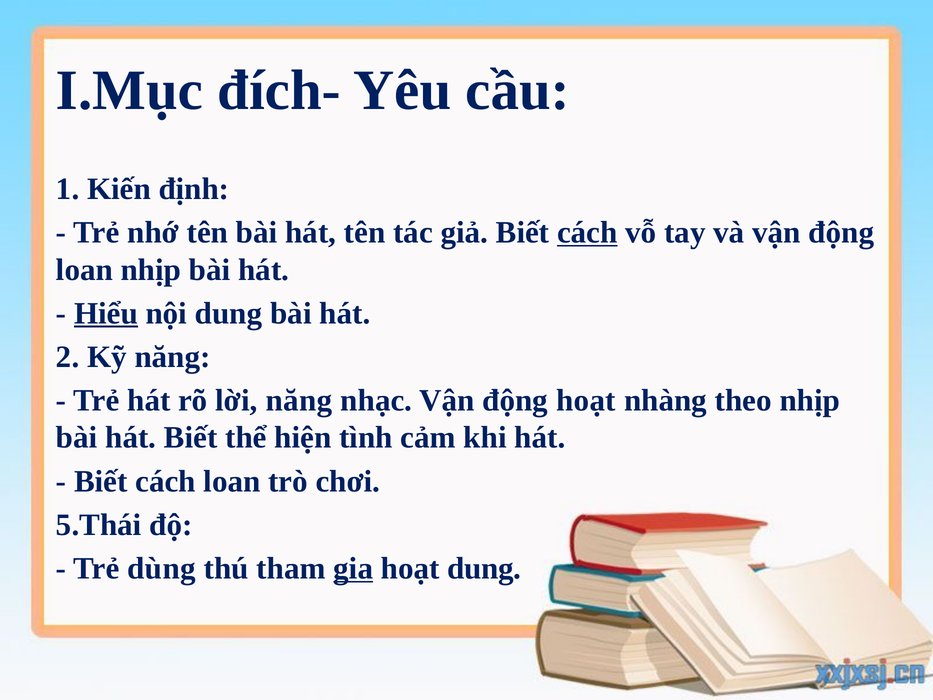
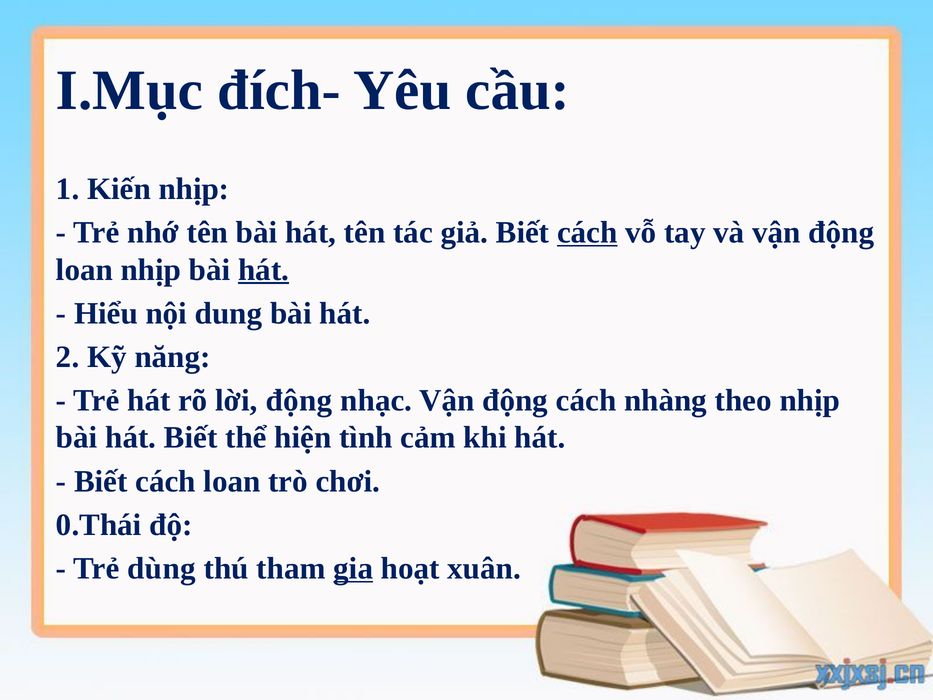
Kiến định: định -> nhịp (194, 189)
hát underline: none -> present (264, 270)
Hiểu underline: present -> none (106, 313)
lời năng: năng -> động (299, 400)
động hoạt: hoạt -> cách (586, 400)
5.Thái: 5.Thái -> 0.Thái (99, 525)
hoạt dung: dung -> xuân (484, 568)
